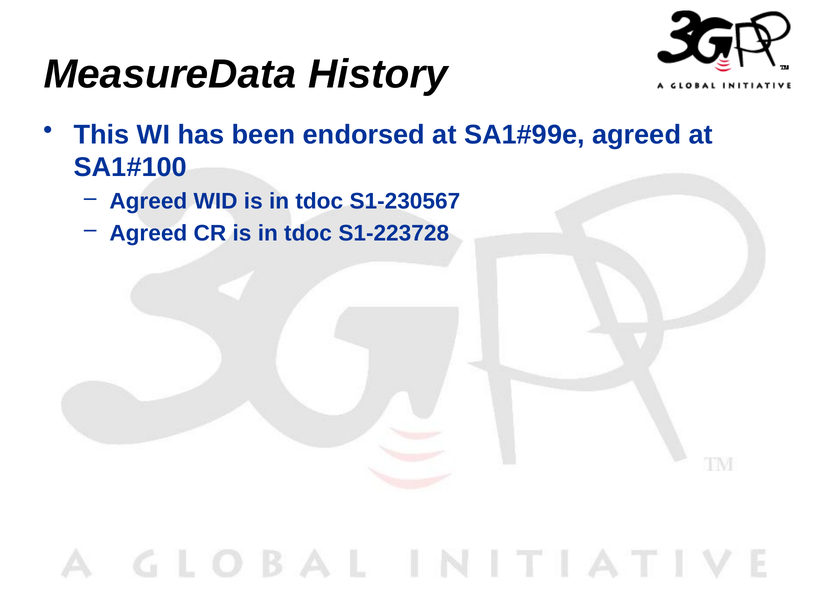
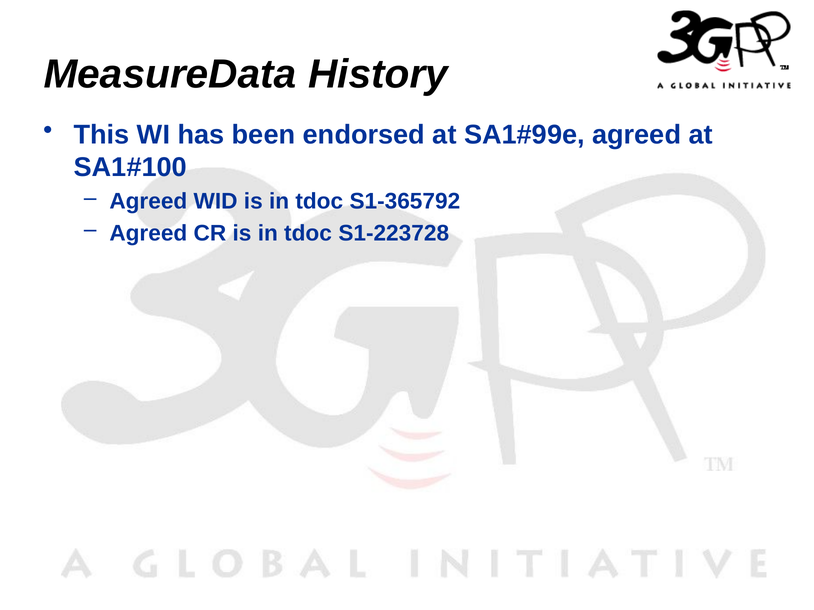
S1-230567: S1-230567 -> S1-365792 (405, 202)
